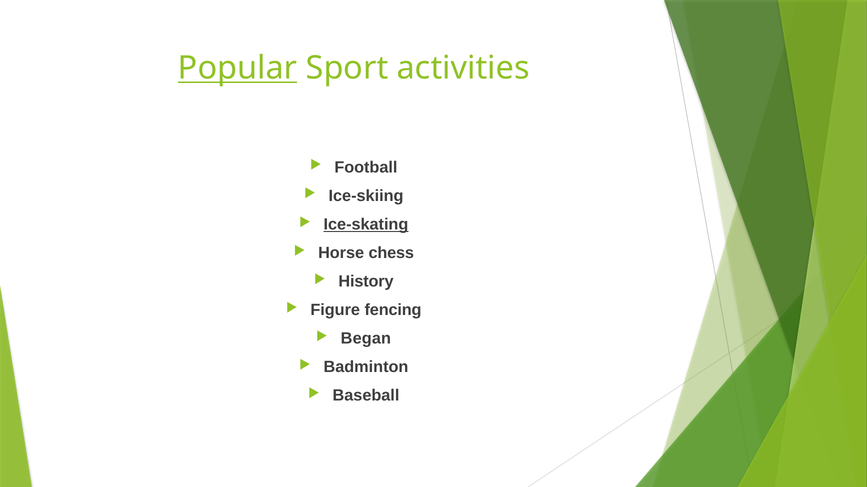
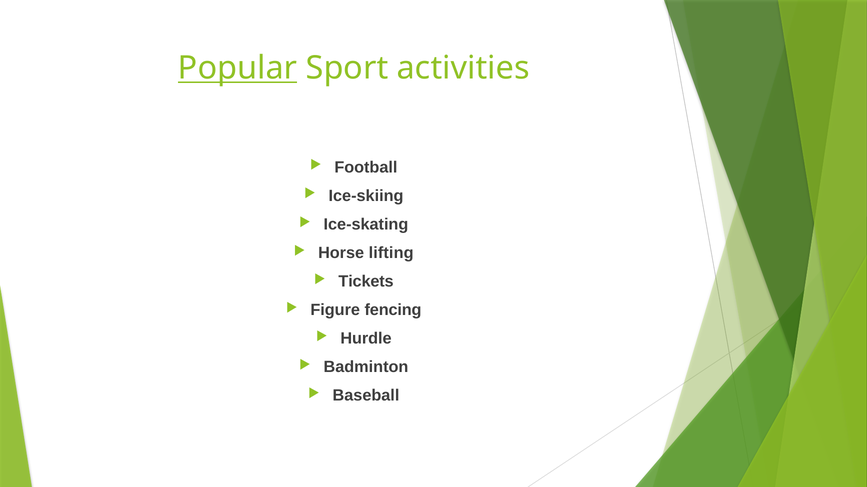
Ice-skating underline: present -> none (366, 225)
chess: chess -> lifting (391, 253)
History: History -> Tickets (366, 282)
Began: Began -> Hurdle (366, 339)
